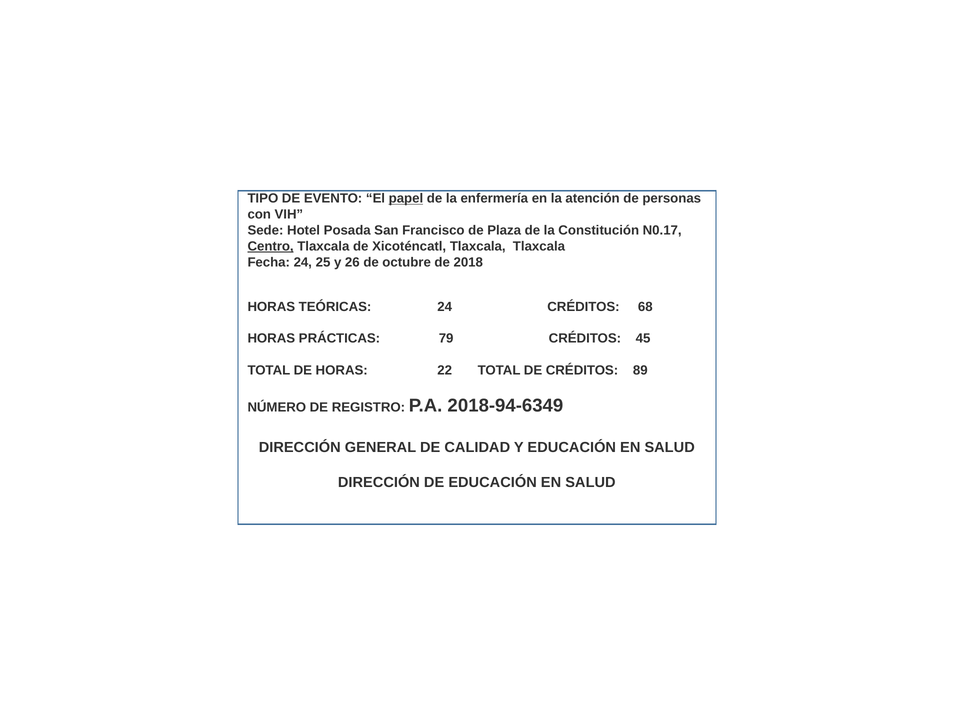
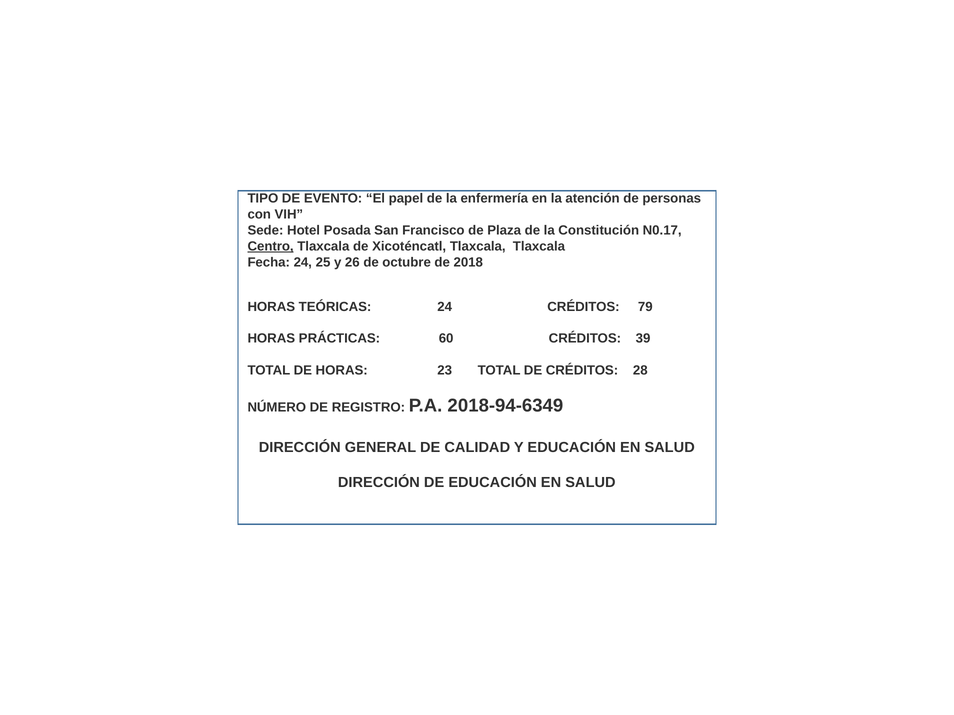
papel underline: present -> none (406, 199)
68: 68 -> 79 (645, 307)
79: 79 -> 60 (446, 339)
45: 45 -> 39 (643, 339)
22: 22 -> 23 (445, 371)
89: 89 -> 28 (640, 371)
